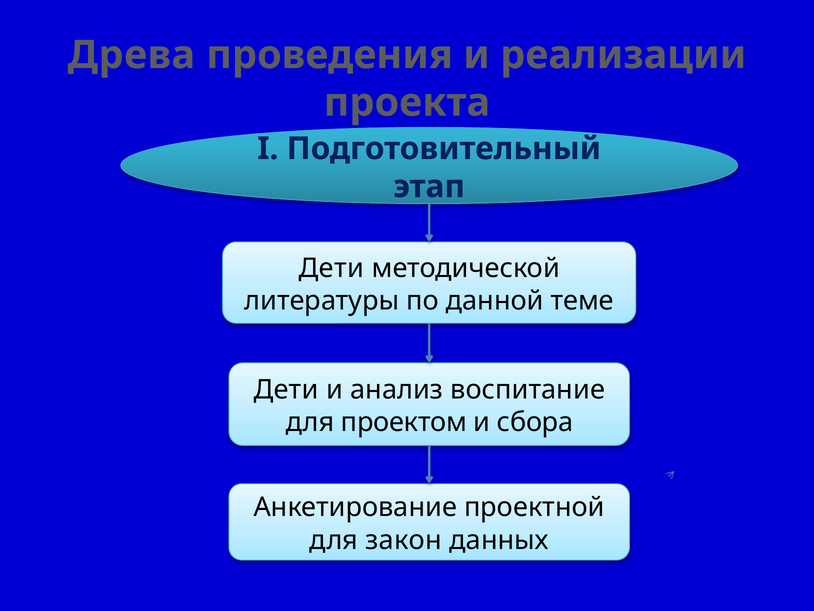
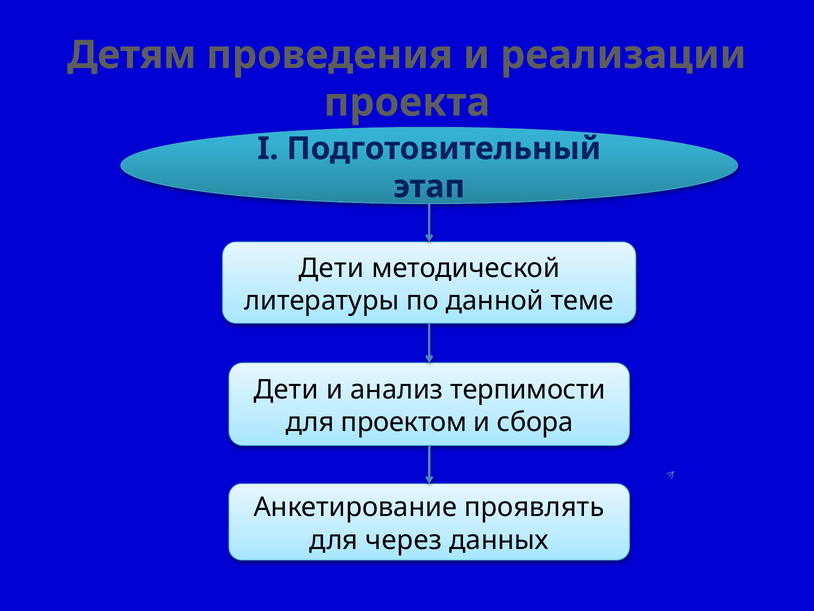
Древа: Древа -> Детям (132, 55)
воспитание: воспитание -> терпимости (528, 389)
проектной: проектной -> проявлять (534, 507)
закон: закон -> через (404, 540)
